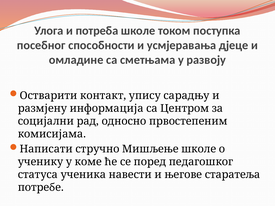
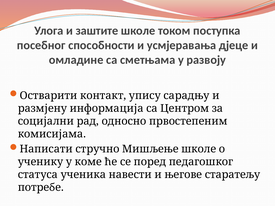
потреба: потреба -> заштите (97, 31)
старатеља: старатеља -> старатељу (232, 175)
